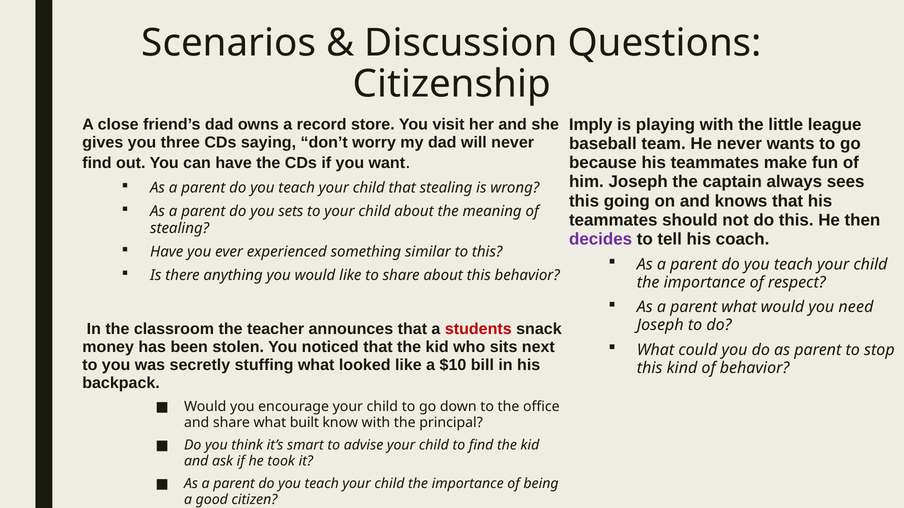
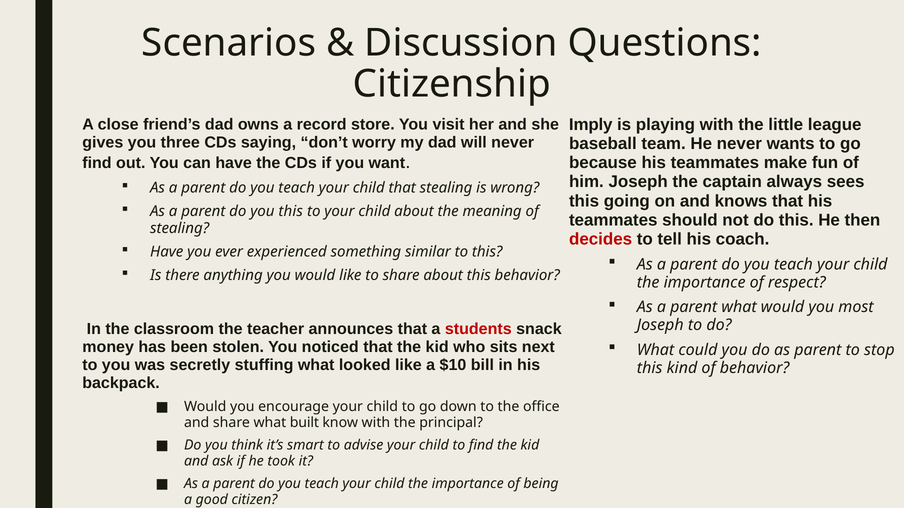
you sets: sets -> this (291, 212)
decides colour: purple -> red (601, 239)
need: need -> most (856, 307)
